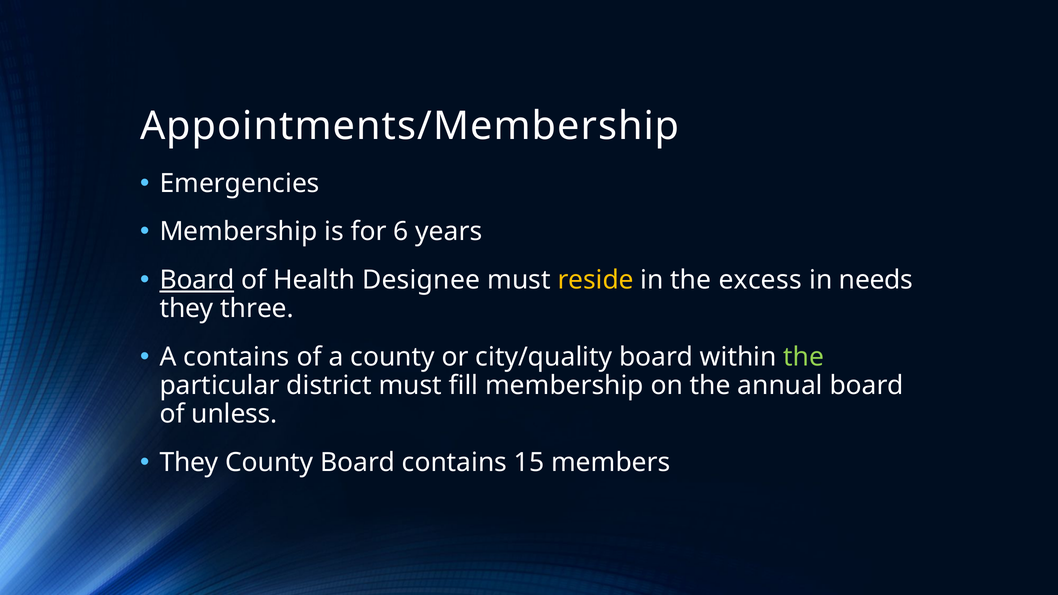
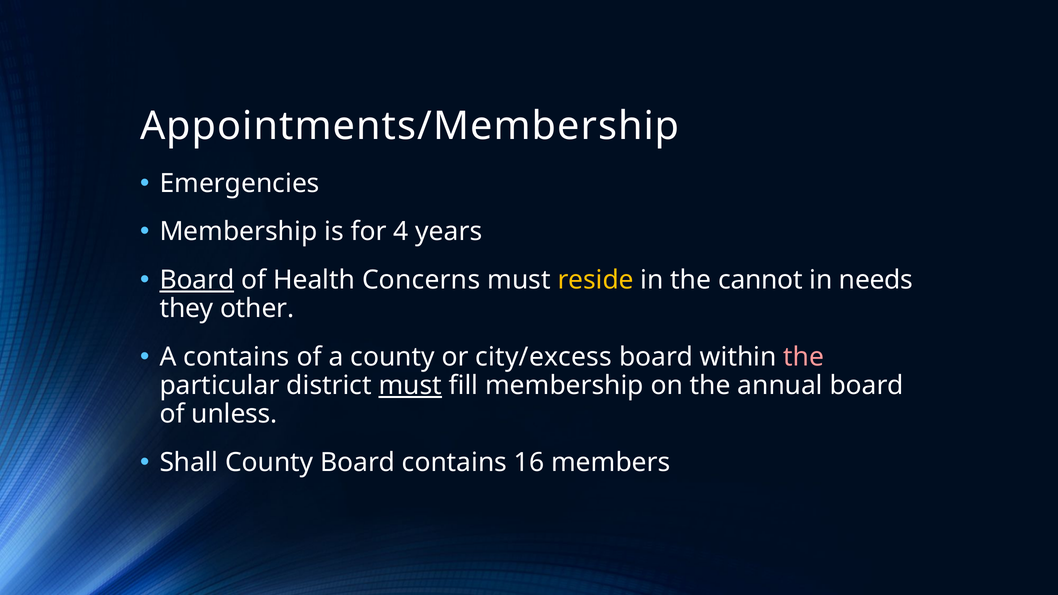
6: 6 -> 4 (401, 232)
Designee: Designee -> Concerns (421, 280)
excess: excess -> cannot (760, 280)
three: three -> other (257, 309)
city/quality: city/quality -> city/excess (544, 357)
the colour: light green -> pink (804, 357)
must underline: none -> present (410, 386)
They: They -> Shall (189, 463)
15: 15 -> 16 (529, 463)
